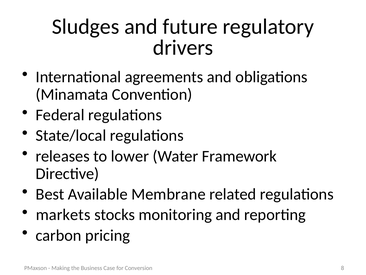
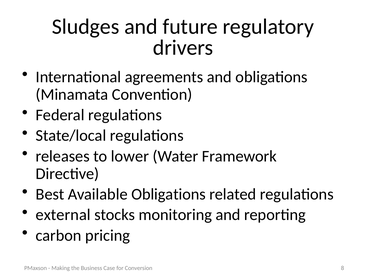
Available Membrane: Membrane -> Obligations (169, 194)
markets: markets -> external (63, 214)
